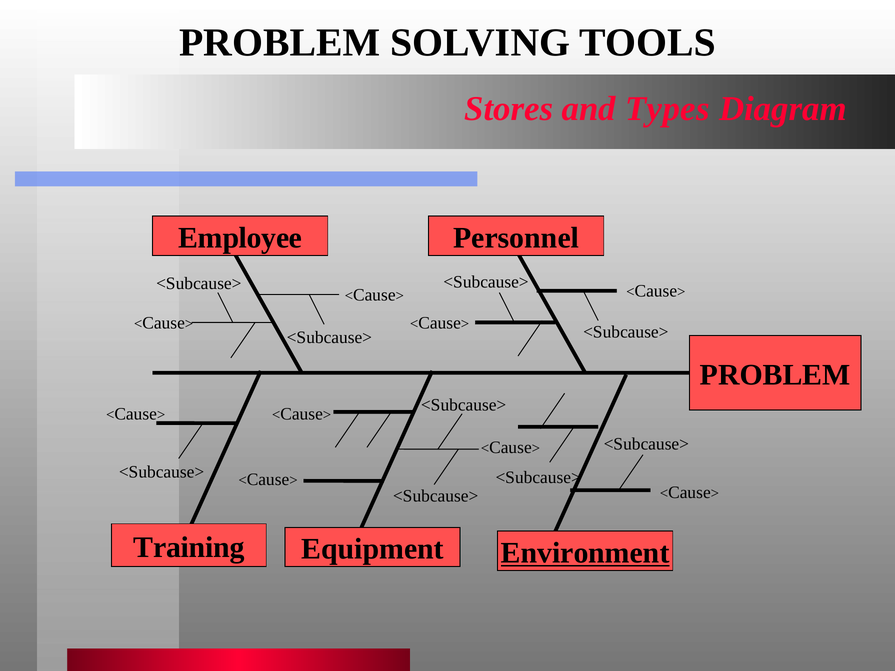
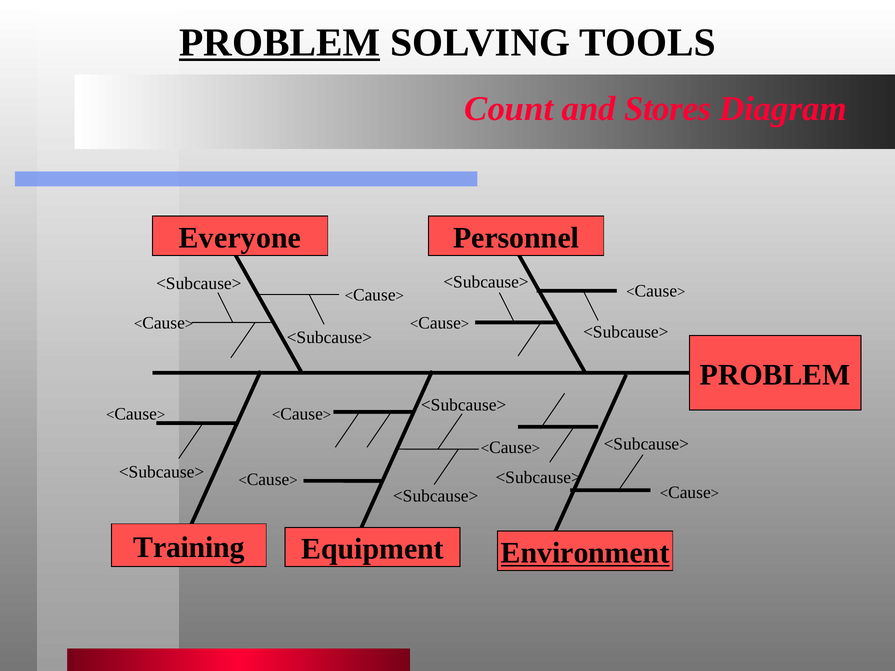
PROBLEM underline: none -> present (280, 43)
Stores: Stores -> Count (509, 109)
Types: Types -> Stores (668, 109)
Employee: Employee -> Everyone (240, 238)
